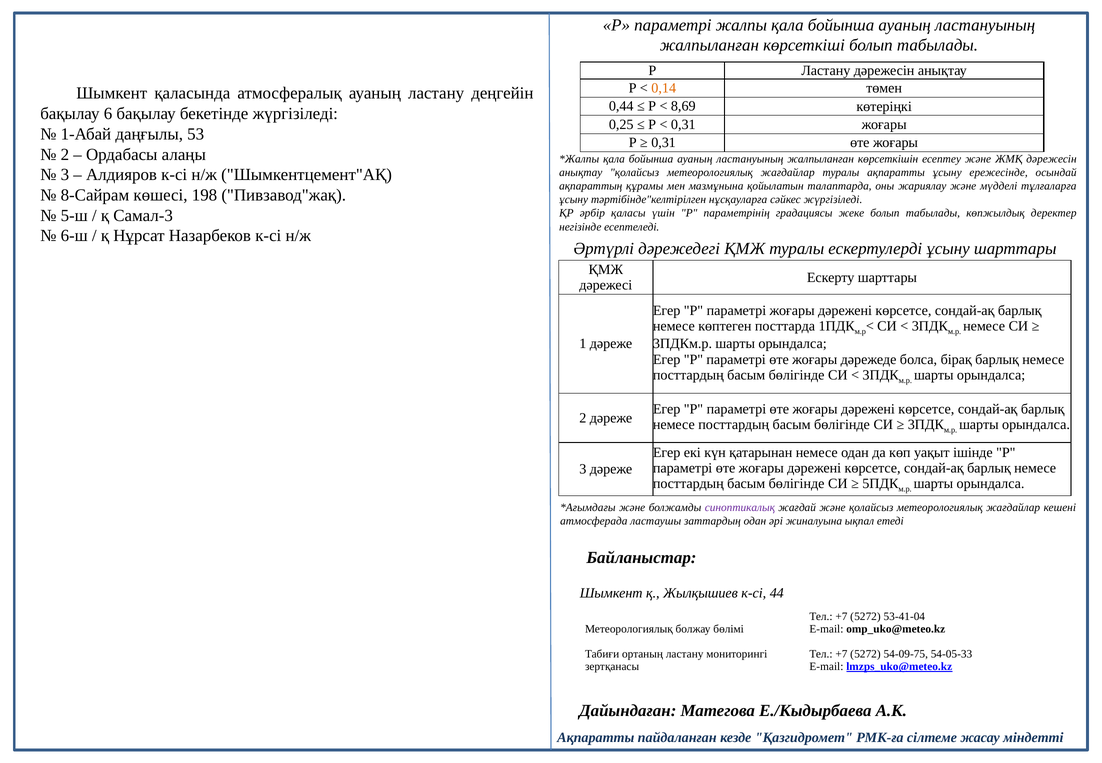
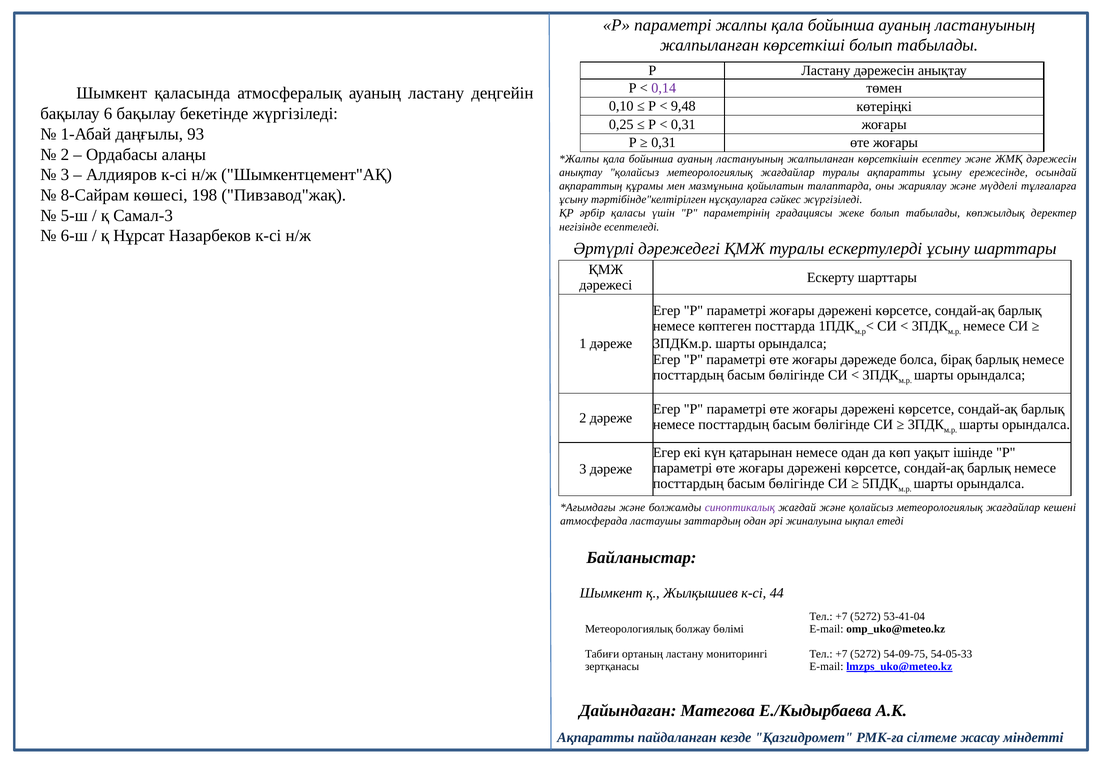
0,14 colour: orange -> purple (664, 88)
0,44: 0,44 -> 0,10 (621, 106)
8,69: 8,69 -> 9,48 (683, 106)
53: 53 -> 93 (196, 134)
